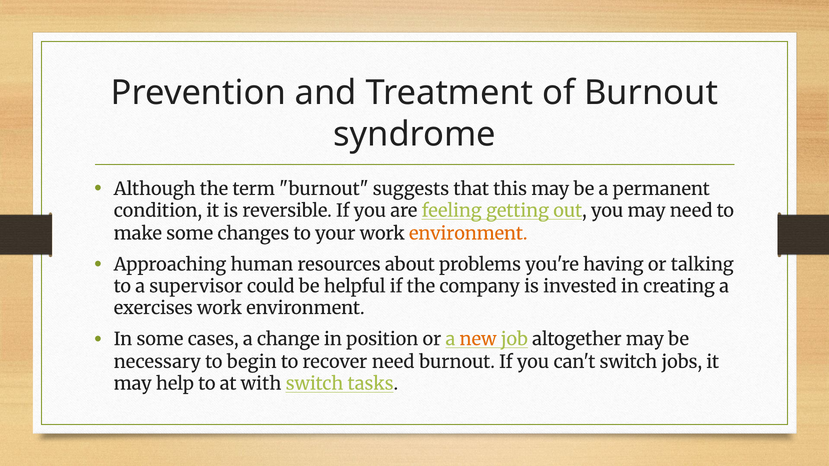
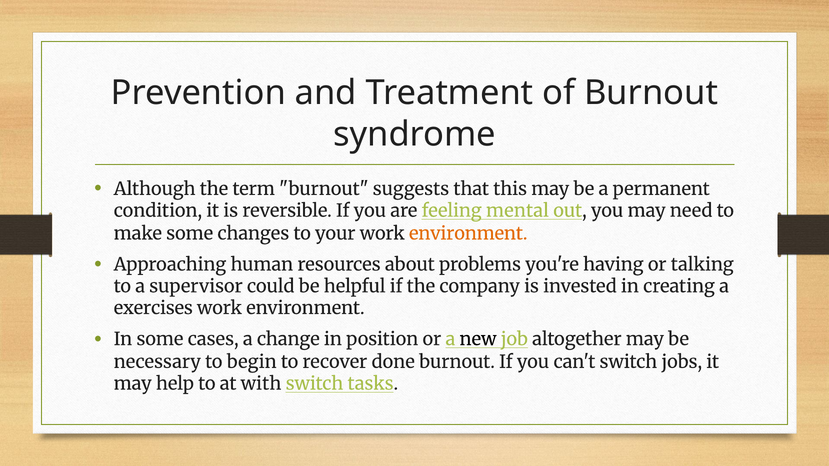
getting: getting -> mental (517, 211)
new colour: orange -> black (478, 339)
recover need: need -> done (393, 362)
